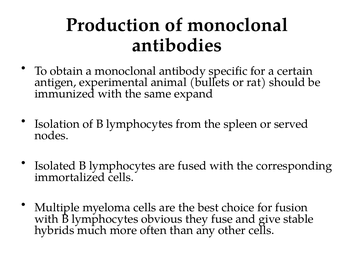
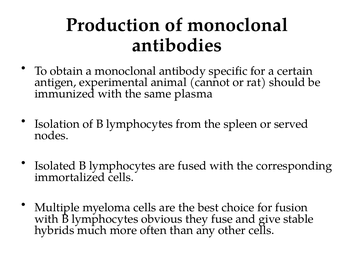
bullets: bullets -> cannot (210, 82)
expand: expand -> plasma (194, 94)
